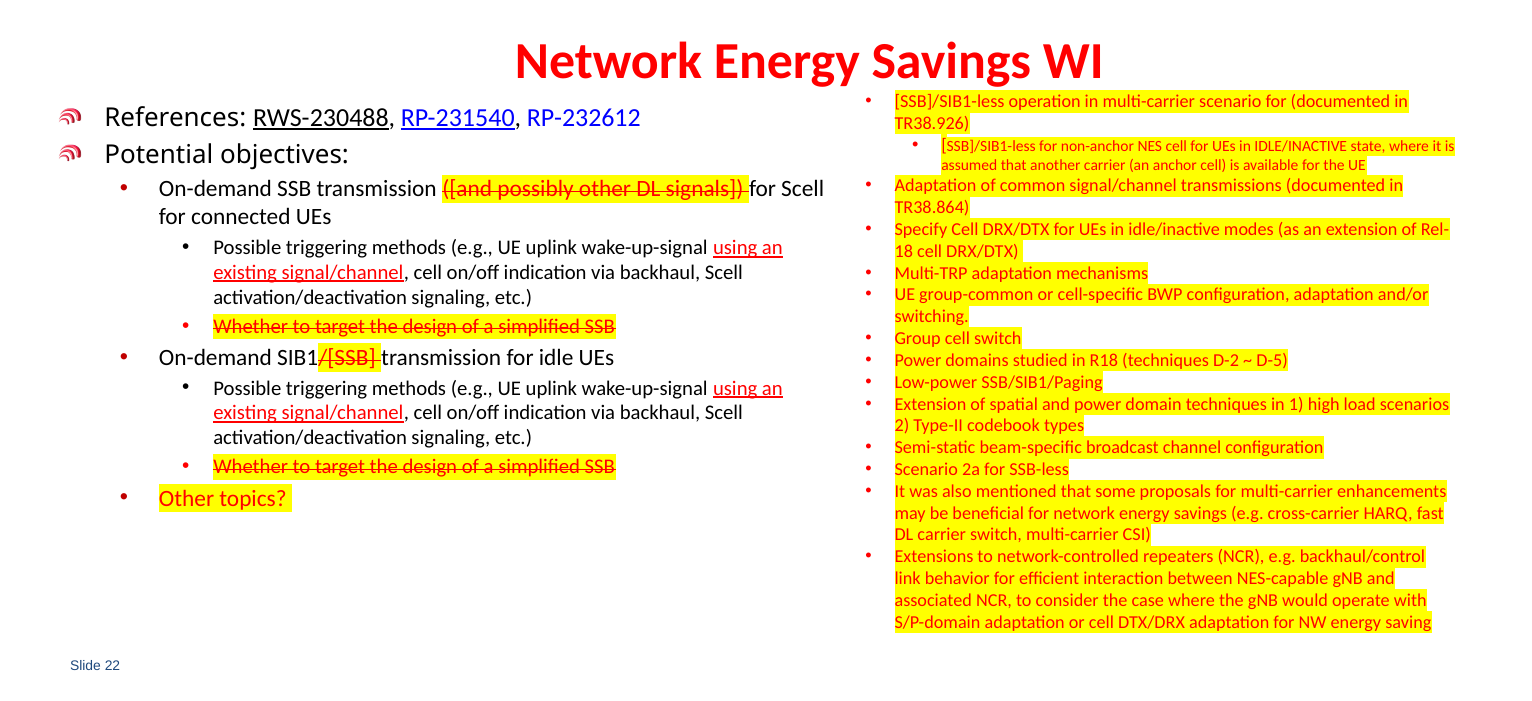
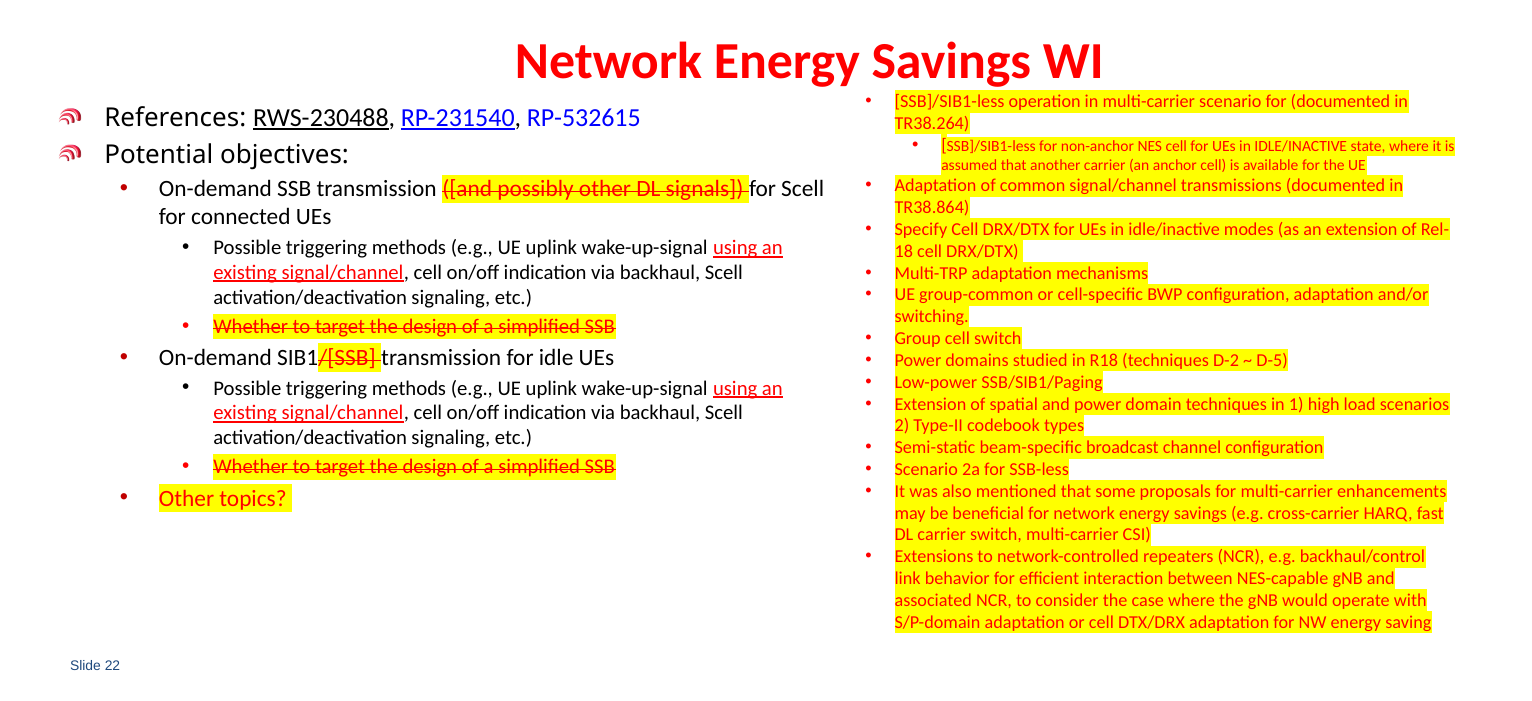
RP-232612: RP-232612 -> RP-532615 (584, 118)
TR38.926: TR38.926 -> TR38.264 (932, 123)
